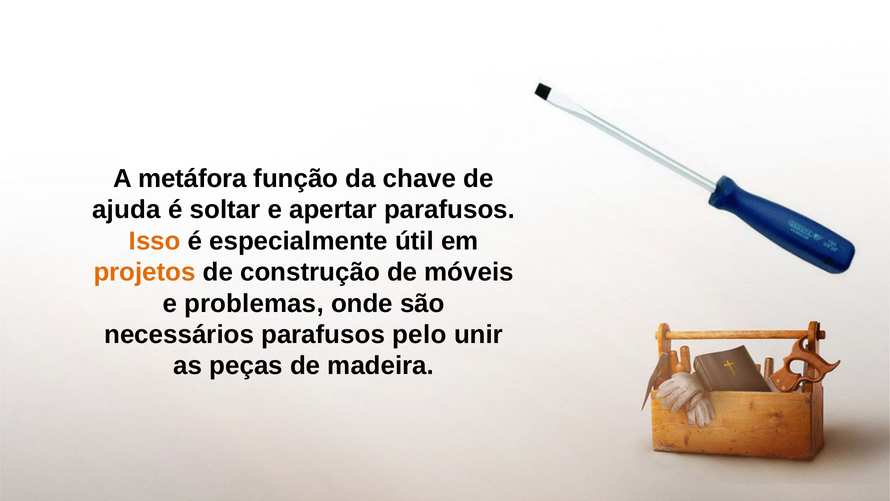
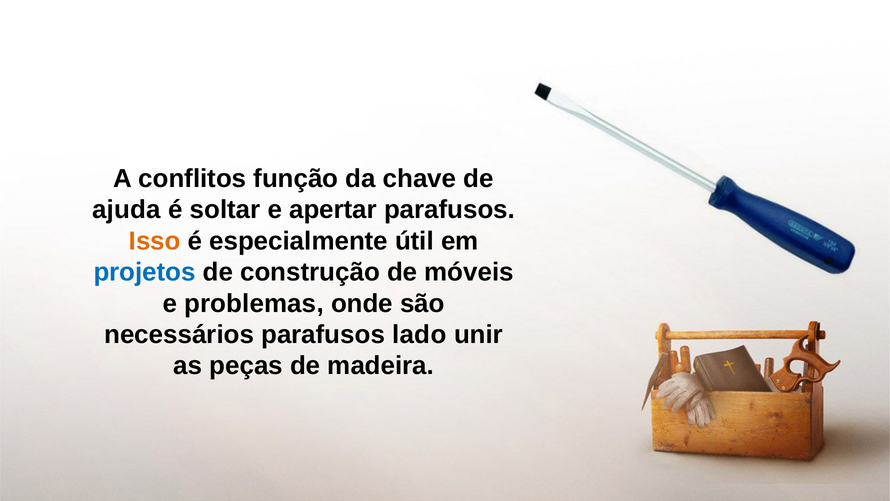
metáfora: metáfora -> conflitos (192, 179)
projetos colour: orange -> blue (145, 272)
pelo: pelo -> lado (419, 334)
